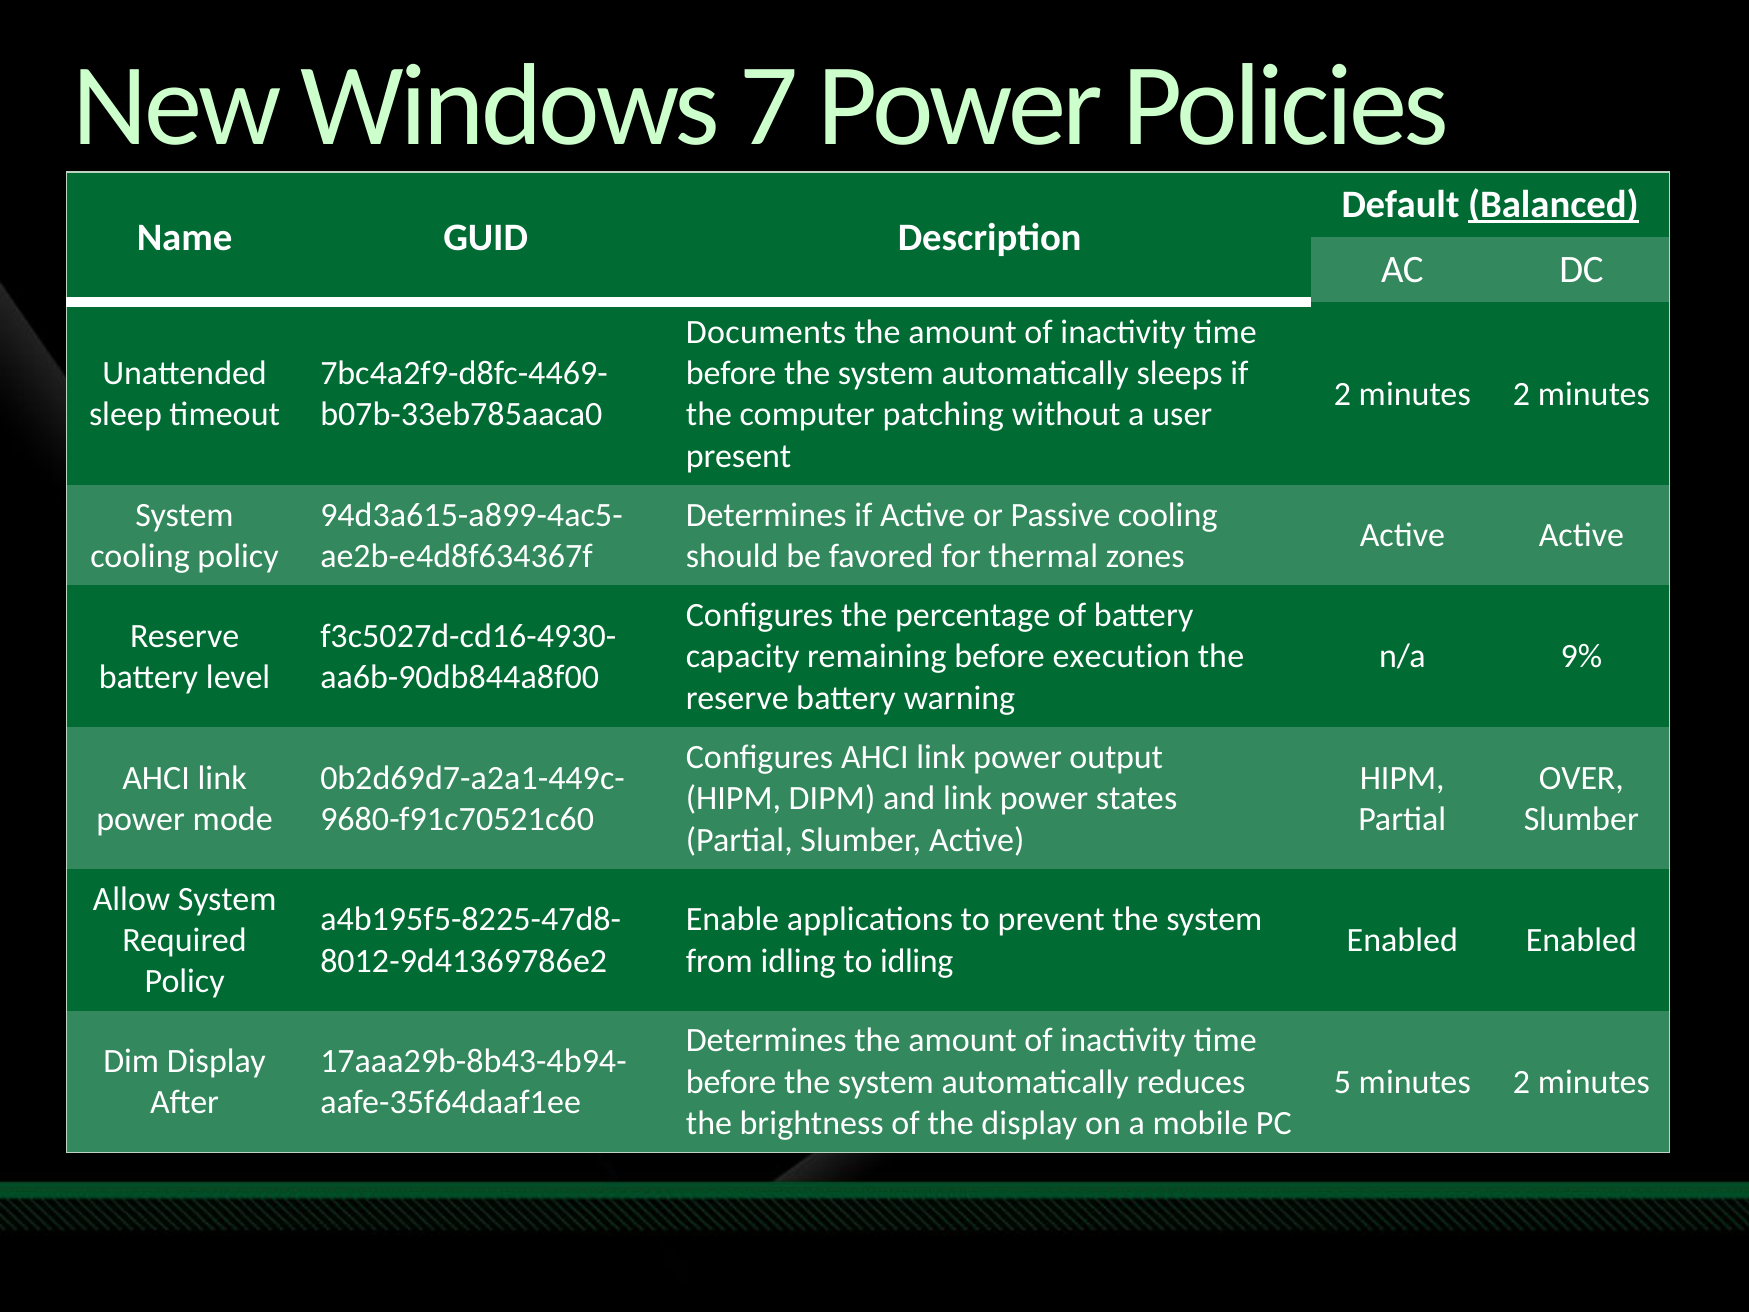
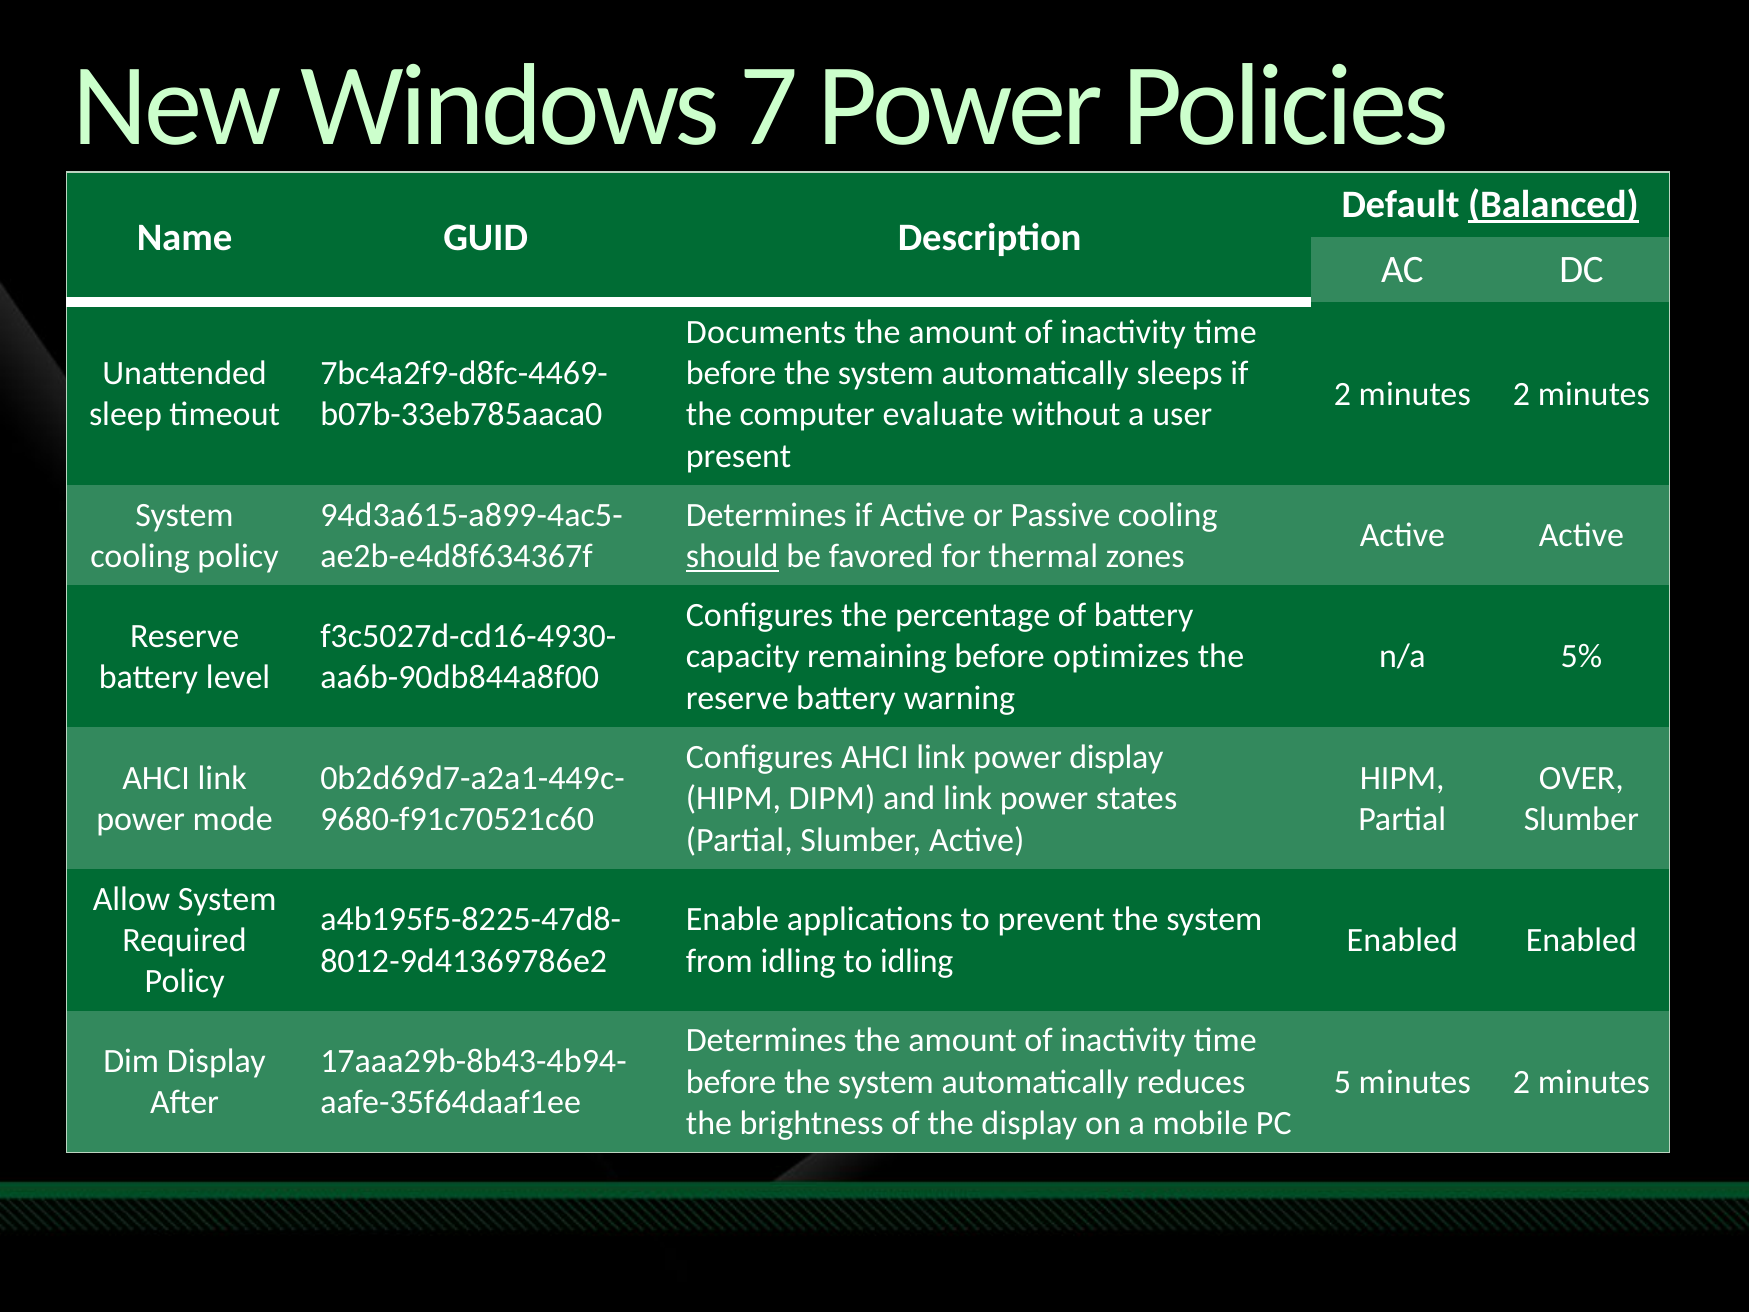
patching: patching -> evaluate (943, 415)
should underline: none -> present (732, 556)
execution: execution -> optimizes (1121, 657)
9%: 9% -> 5% (1581, 657)
power output: output -> display (1116, 757)
